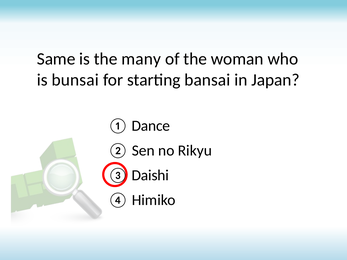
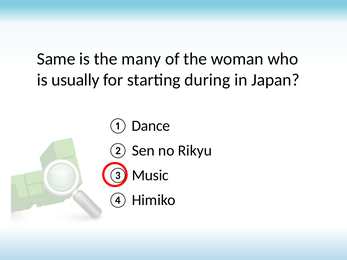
bunsai: bunsai -> usually (75, 80)
bansai: bansai -> during (207, 80)
Daishi: Daishi -> Music (150, 175)
